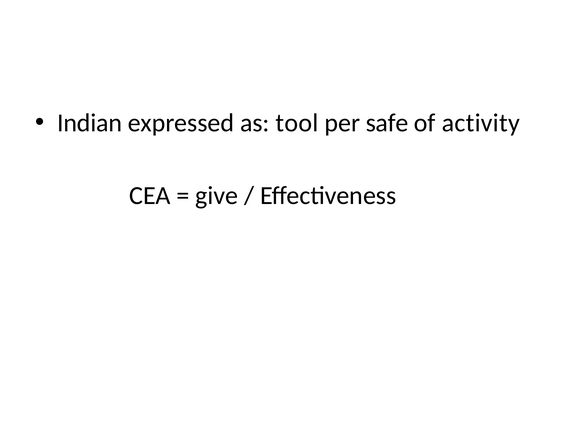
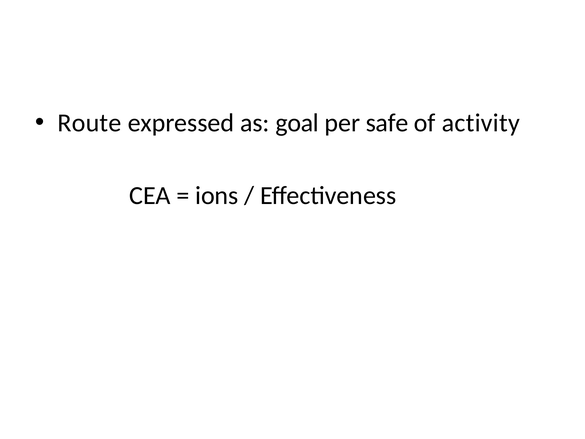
Indian: Indian -> Route (89, 123)
tool: tool -> goal (297, 123)
give: give -> ions (217, 196)
